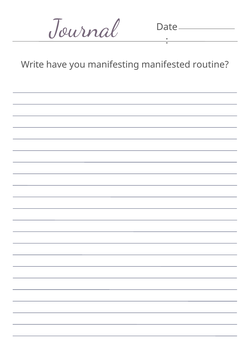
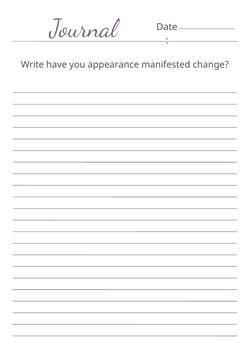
manifesting: manifesting -> appearance (113, 65)
routine: routine -> change (211, 65)
